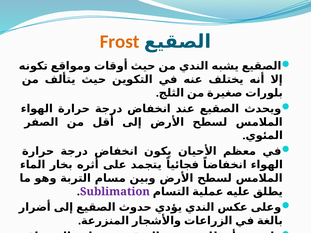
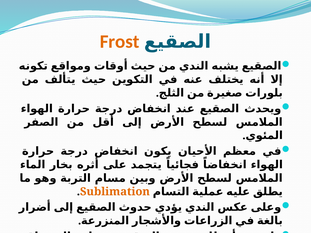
Sublimation colour: purple -> orange (115, 192)
